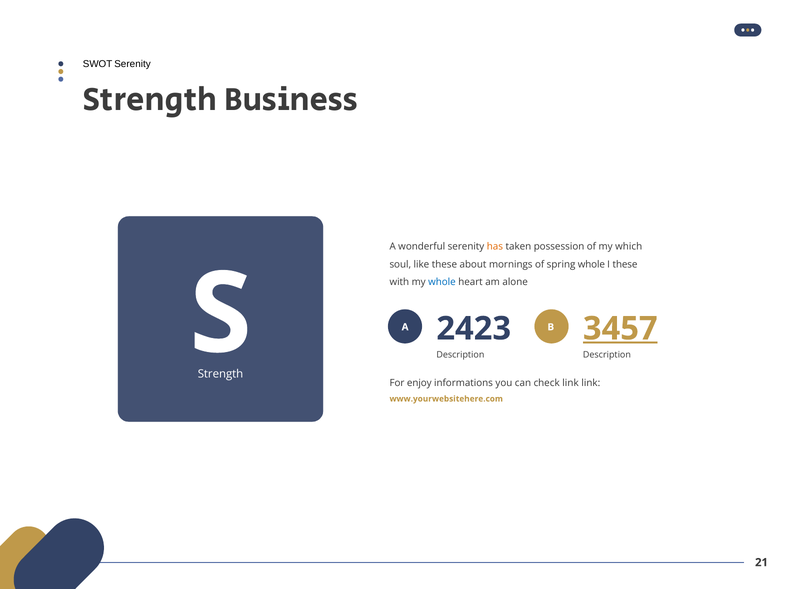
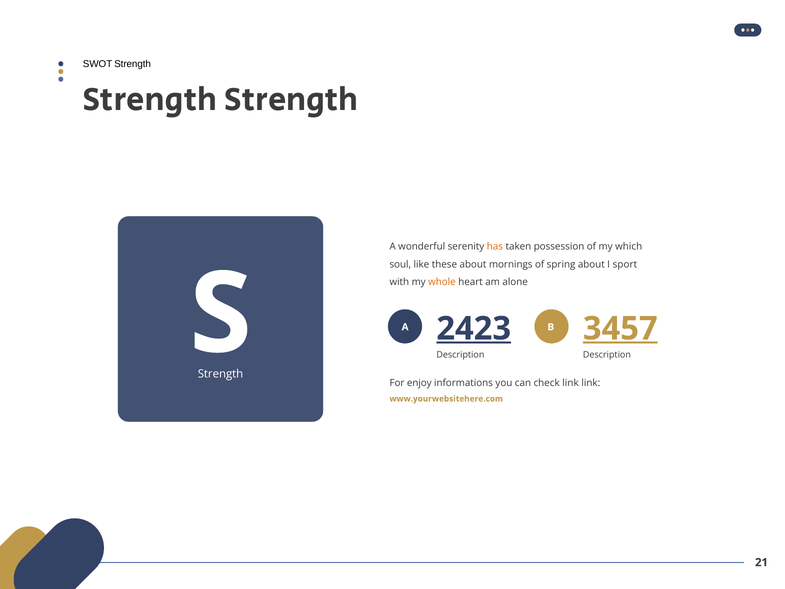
SWOT Serenity: Serenity -> Strength (133, 64)
Strength Business: Business -> Strength (291, 99)
spring whole: whole -> about (591, 264)
I these: these -> sport (625, 264)
whole colour: blue -> orange (442, 282)
2423 underline: none -> present (474, 328)
